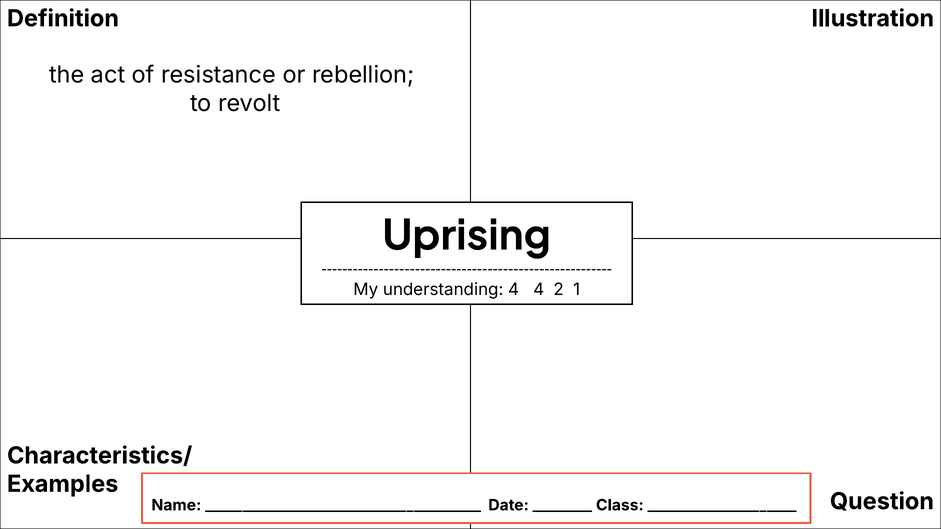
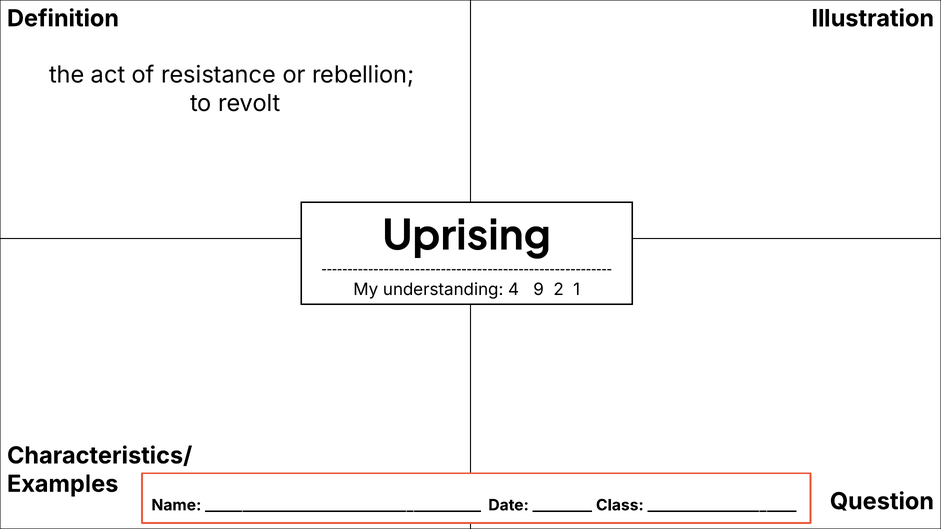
4 4: 4 -> 9 (539, 290)
